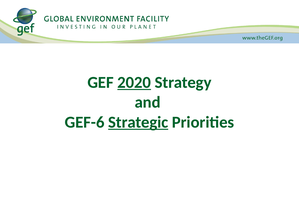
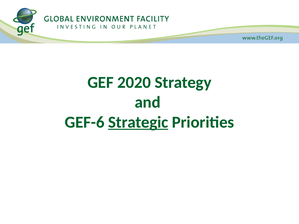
2020 underline: present -> none (134, 82)
